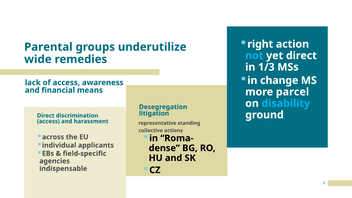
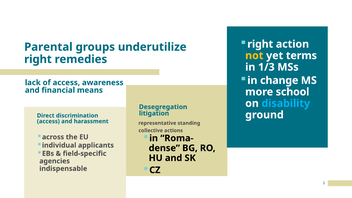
not colour: light blue -> yellow (254, 56)
yet direct: direct -> terms (301, 56)
wide: wide -> right (38, 59)
parcel: parcel -> school (293, 92)
